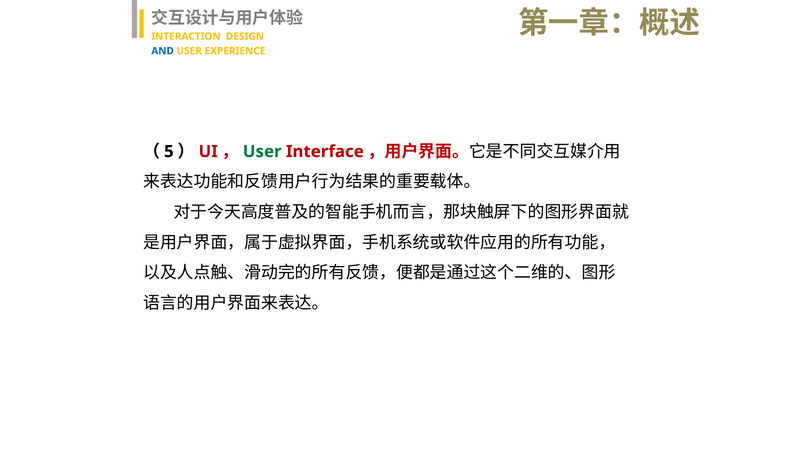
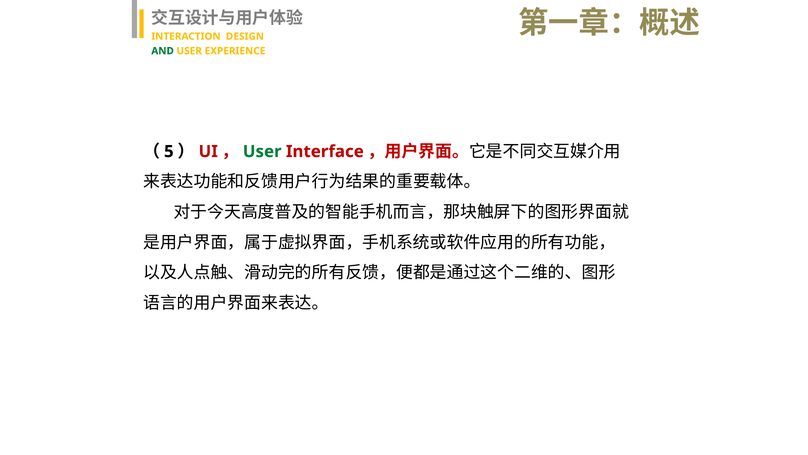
AND colour: blue -> green (163, 51)
